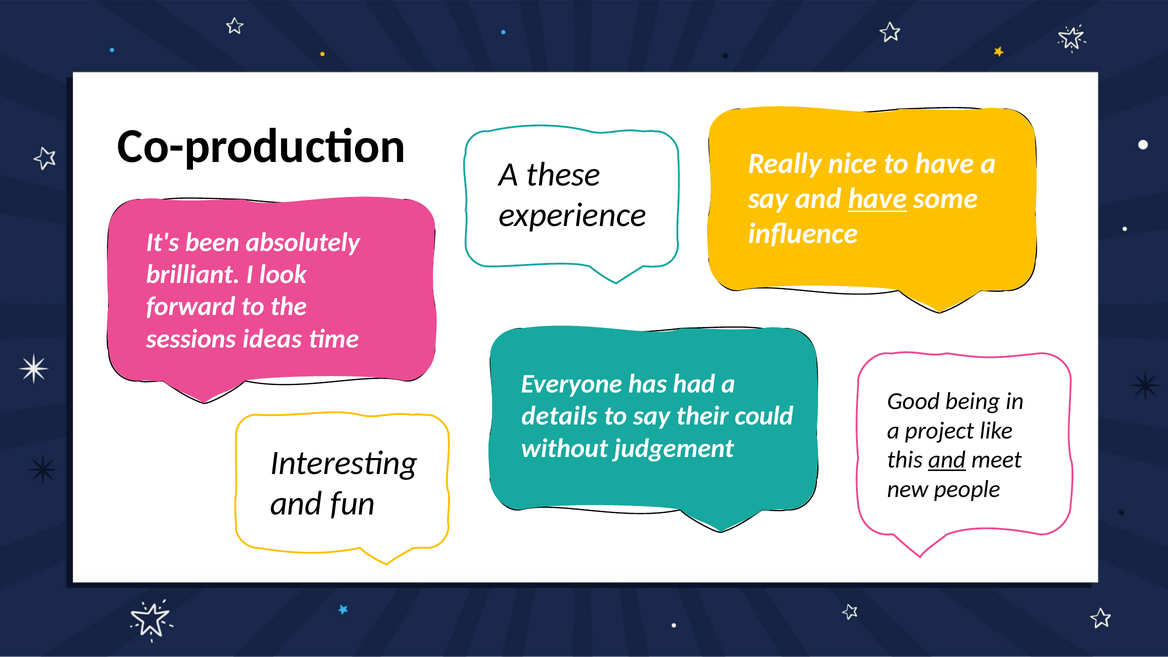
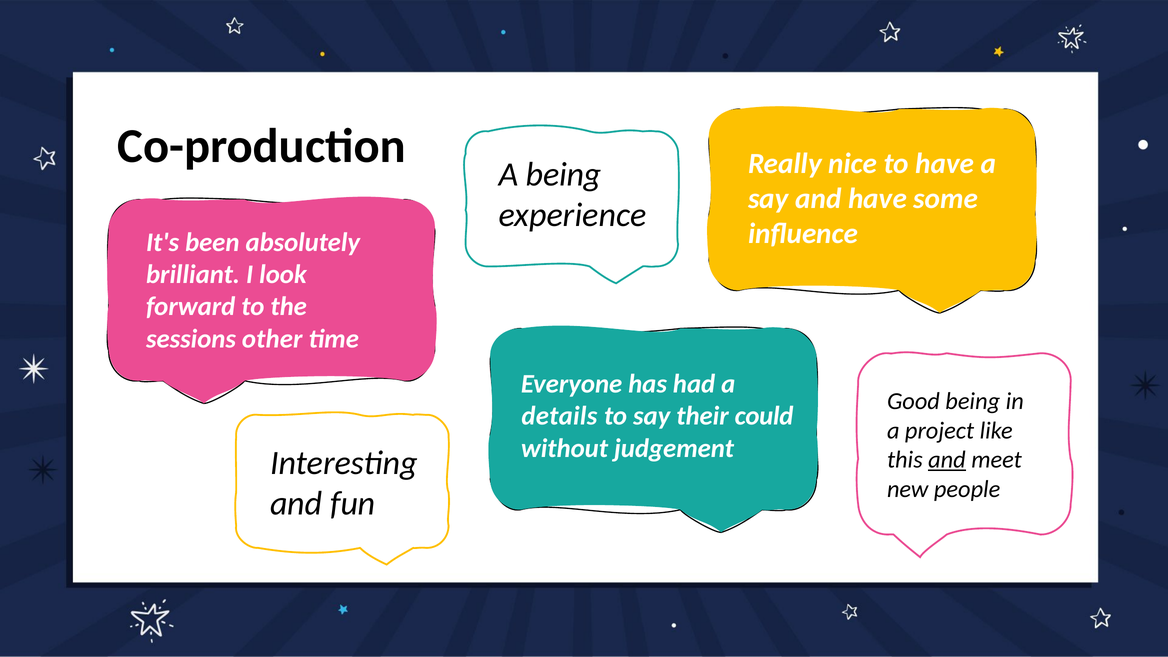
A these: these -> being (564, 174)
have underline: present -> none (877, 199)
ideas: ideas -> other (272, 339)
